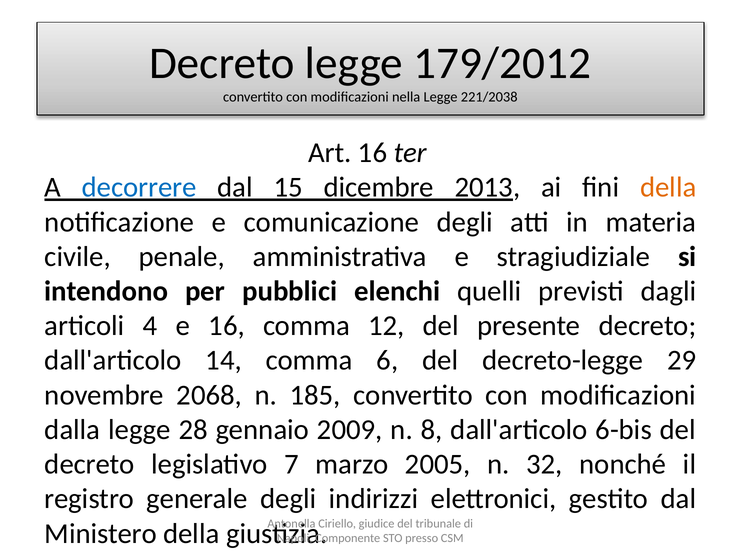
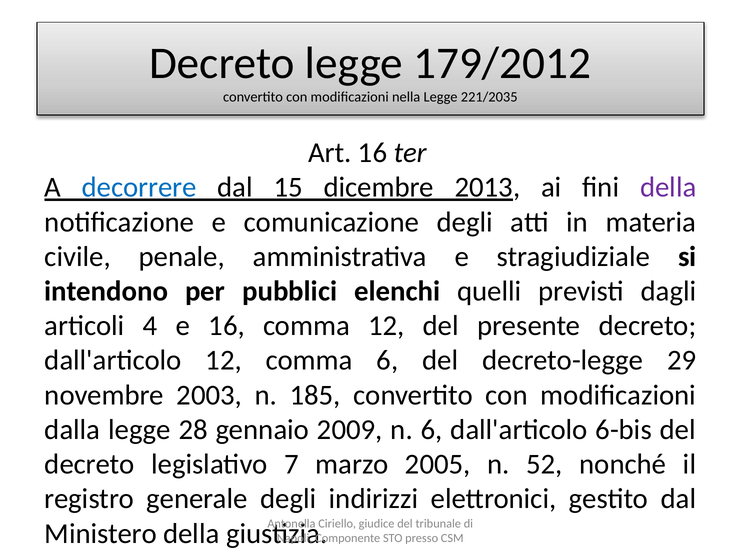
221/2038: 221/2038 -> 221/2035 (489, 97)
della colour: orange -> purple (668, 187)
dall'articolo 14: 14 -> 12 (224, 360)
2068: 2068 -> 2003 (209, 395)
n 8: 8 -> 6 (432, 429)
32: 32 -> 52 (544, 464)
